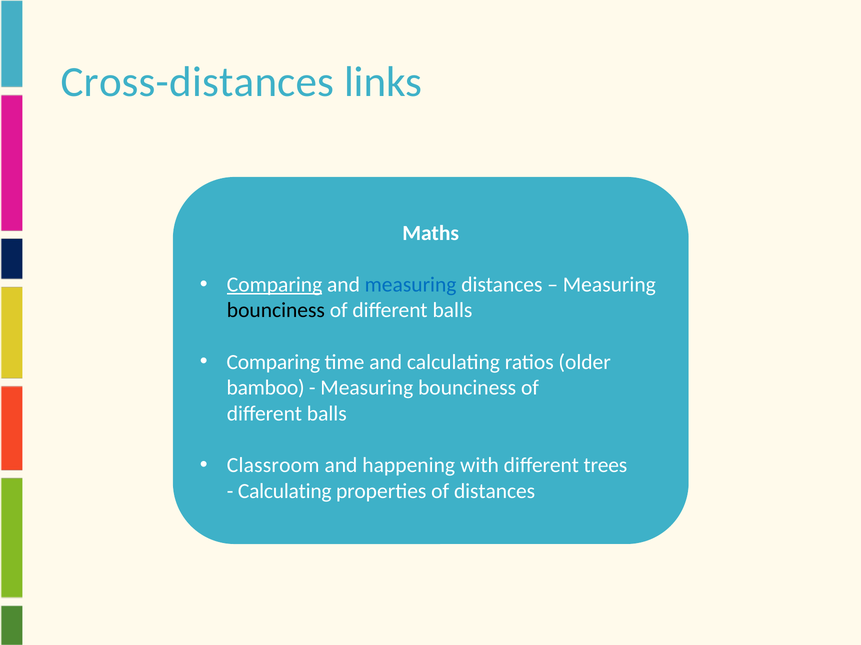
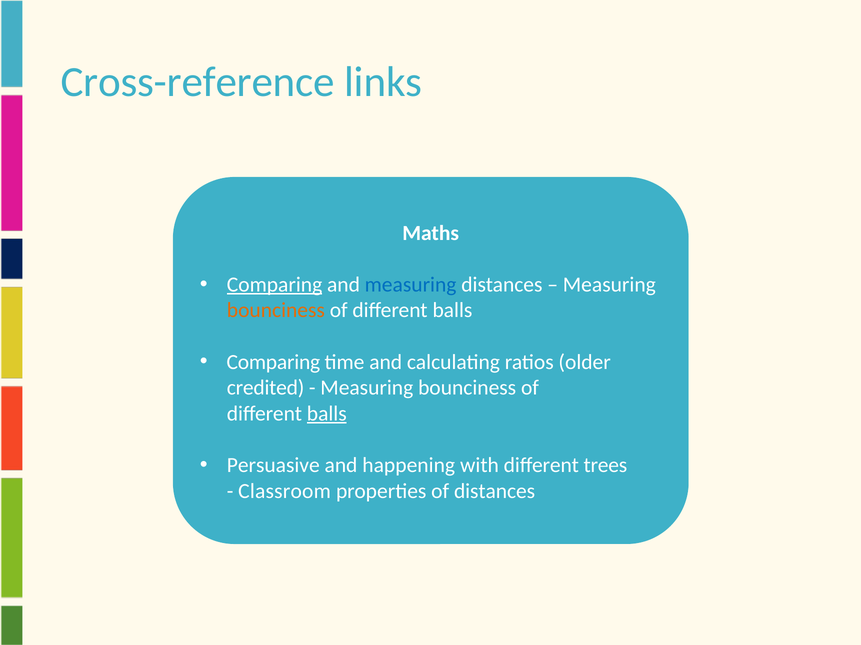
Cross-distances: Cross-distances -> Cross-reference (198, 82)
bounciness colour: black -> orange (276, 311)
bamboo: bamboo -> credited (266, 388)
balls underline: none -> present (327, 414)
Classroom: Classroom -> Persuasive (273, 466)
Calculating: Calculating -> Classroom (285, 492)
